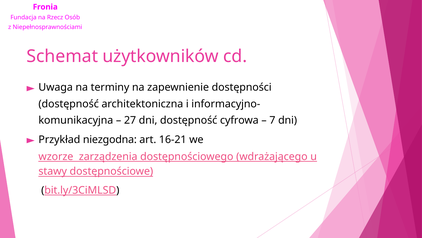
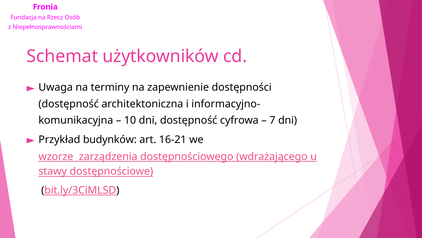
27: 27 -> 10 (130, 120)
niezgodna: niezgodna -> budynków (110, 139)
